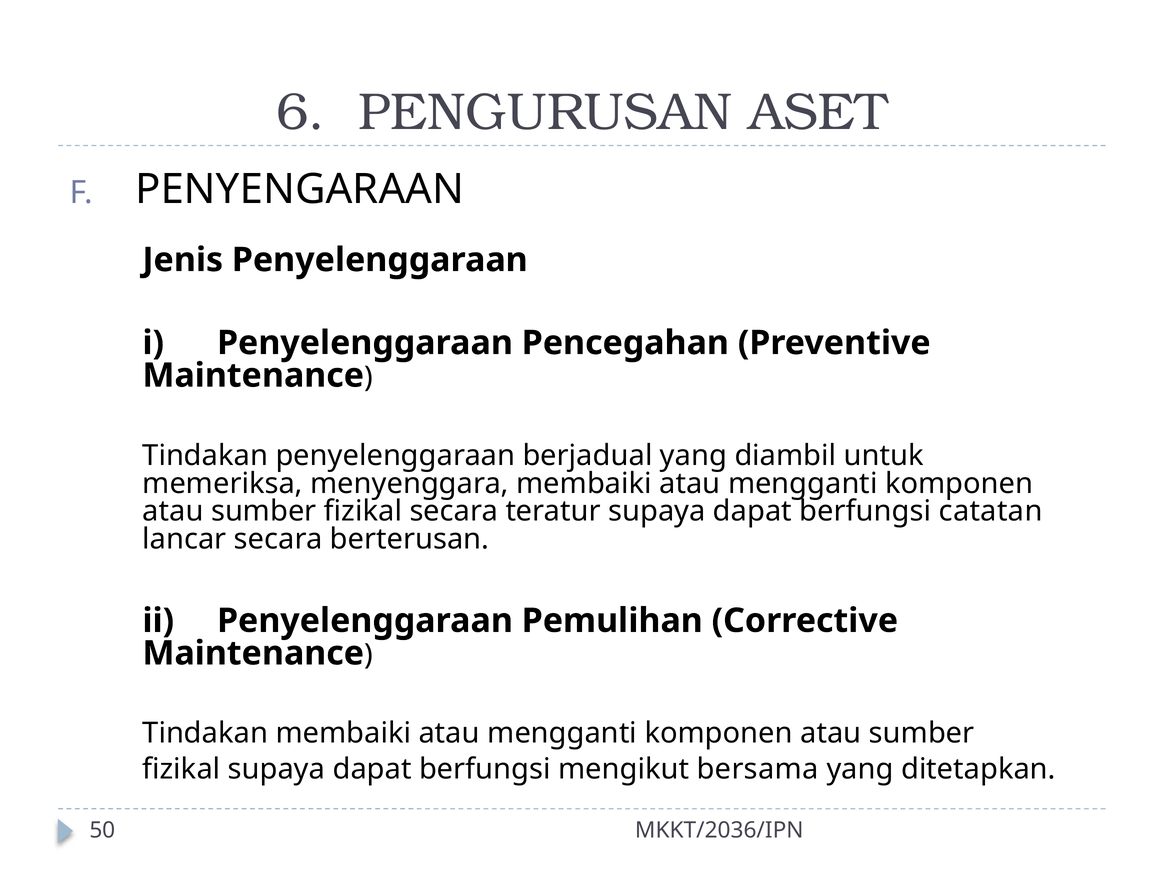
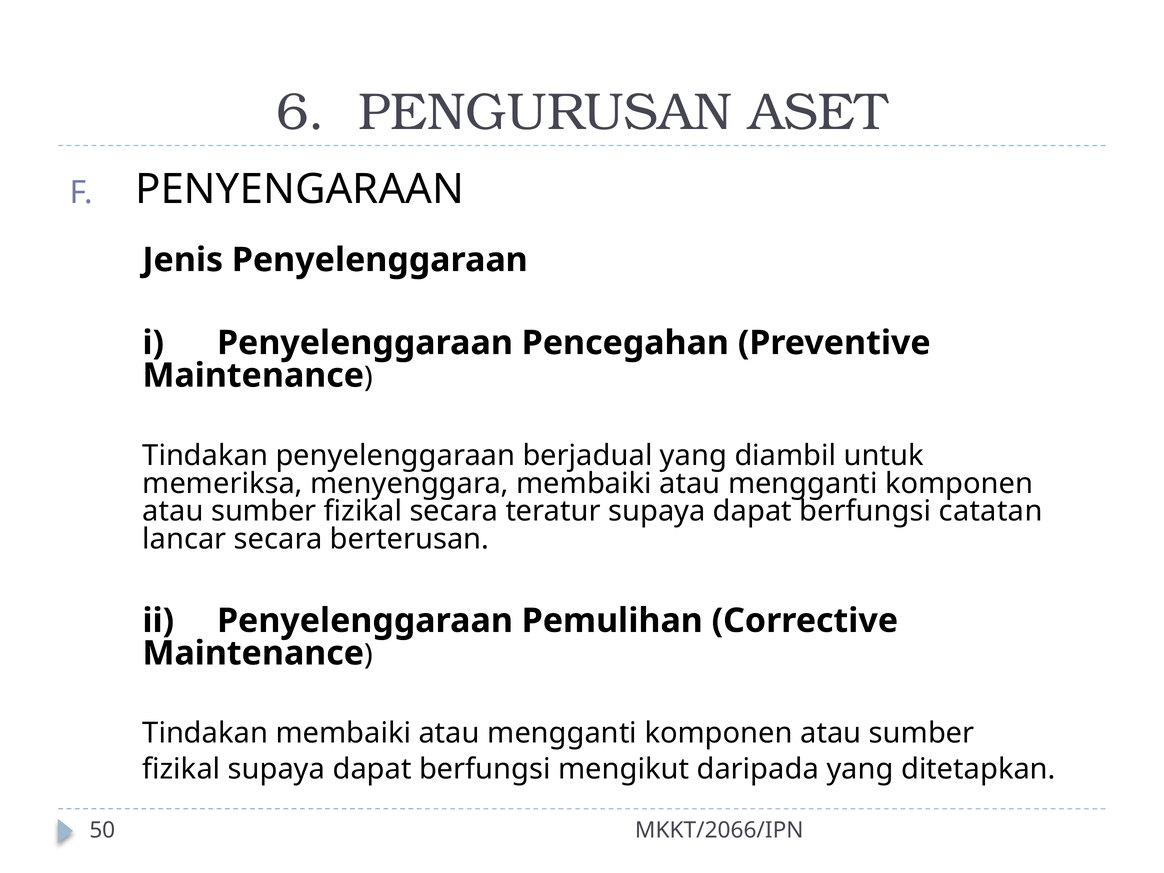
bersama: bersama -> daripada (758, 769)
MKKT/2036/IPN: MKKT/2036/IPN -> MKKT/2066/IPN (719, 830)
